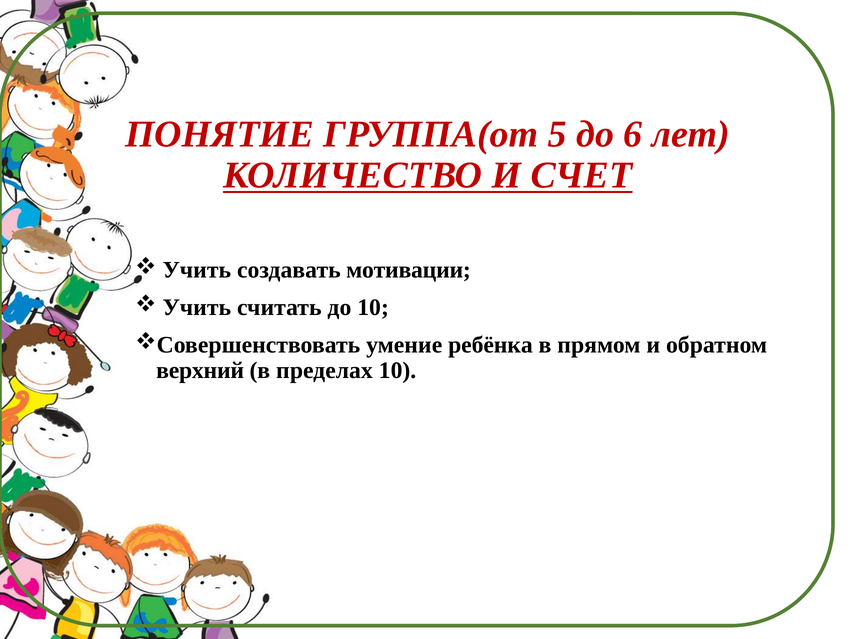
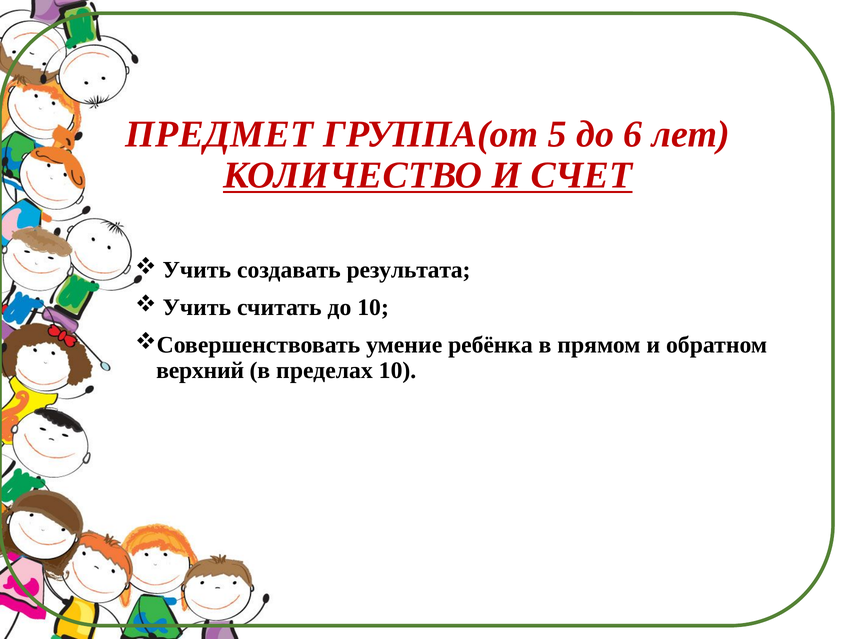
ПОНЯТИЕ: ПОНЯТИЕ -> ПРЕДМЕТ (219, 134)
мотивации: мотивации -> результата (409, 270)
